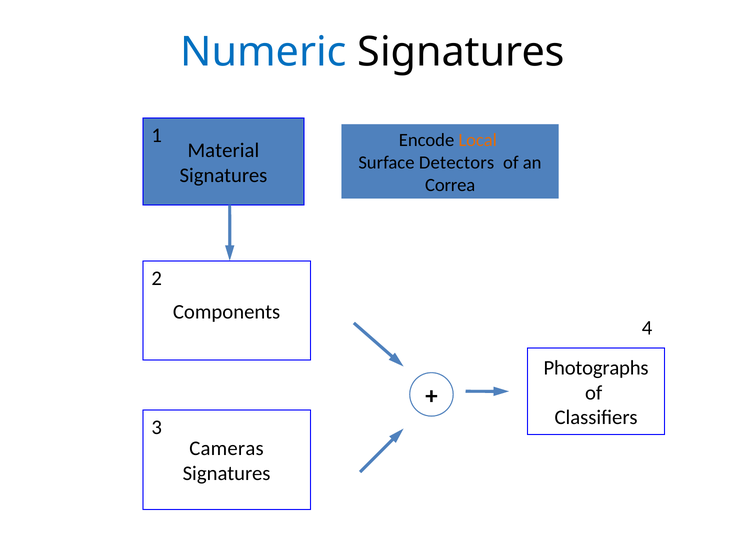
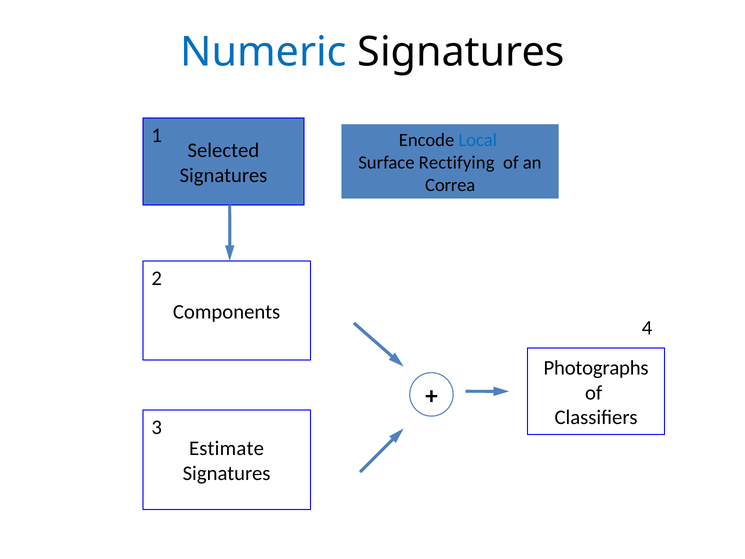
Local colour: orange -> blue (478, 140)
Material: Material -> Selected (223, 150)
Detectors: Detectors -> Rectifying (457, 163)
Cameras: Cameras -> Estimate (226, 448)
